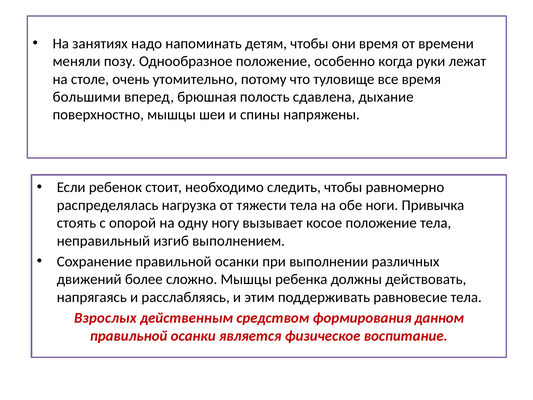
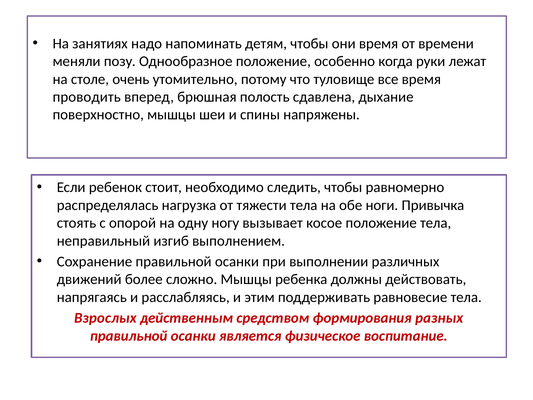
большими: большими -> проводить (87, 97)
данном: данном -> разных (439, 318)
